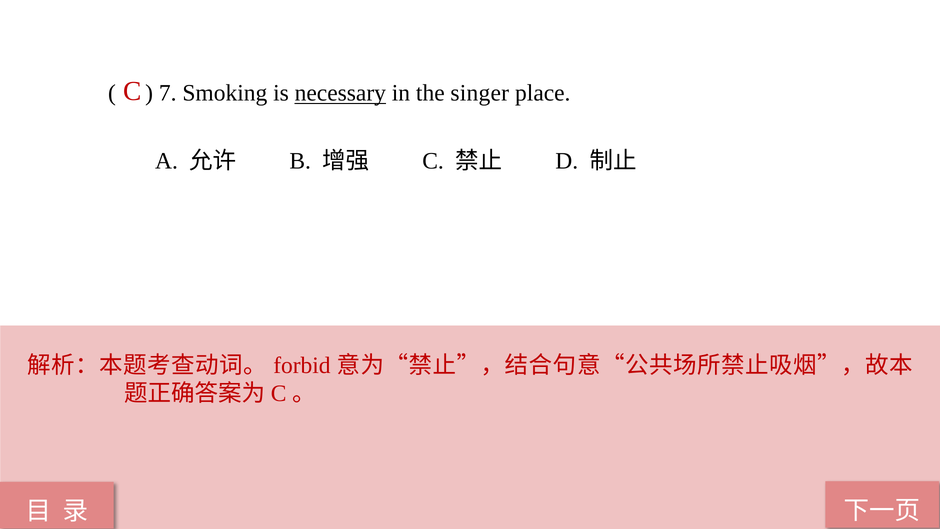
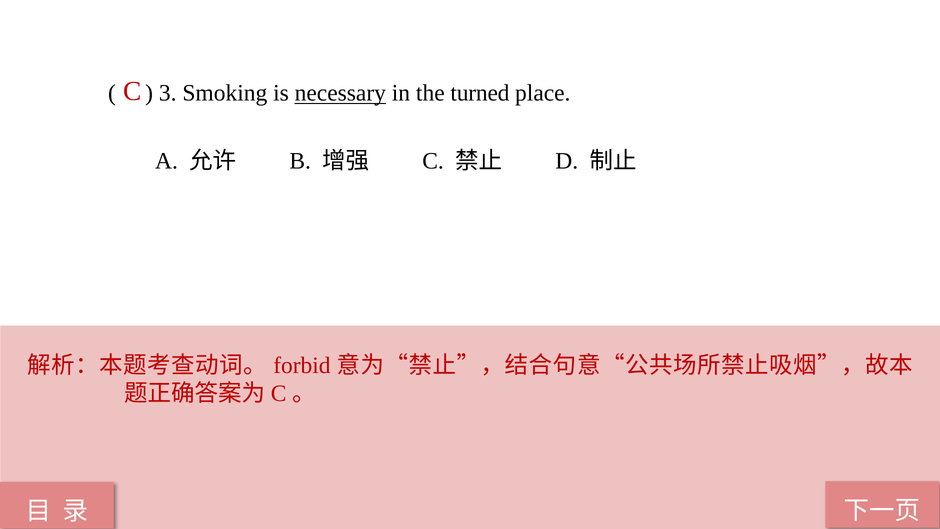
7: 7 -> 3 (168, 93)
singer: singer -> turned (480, 93)
